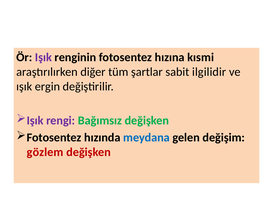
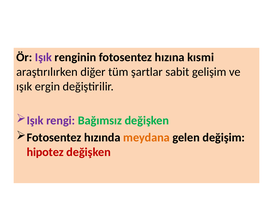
ilgilidir: ilgilidir -> gelişim (209, 72)
meydana colour: blue -> orange (146, 137)
gözlem: gözlem -> hipotez (45, 152)
